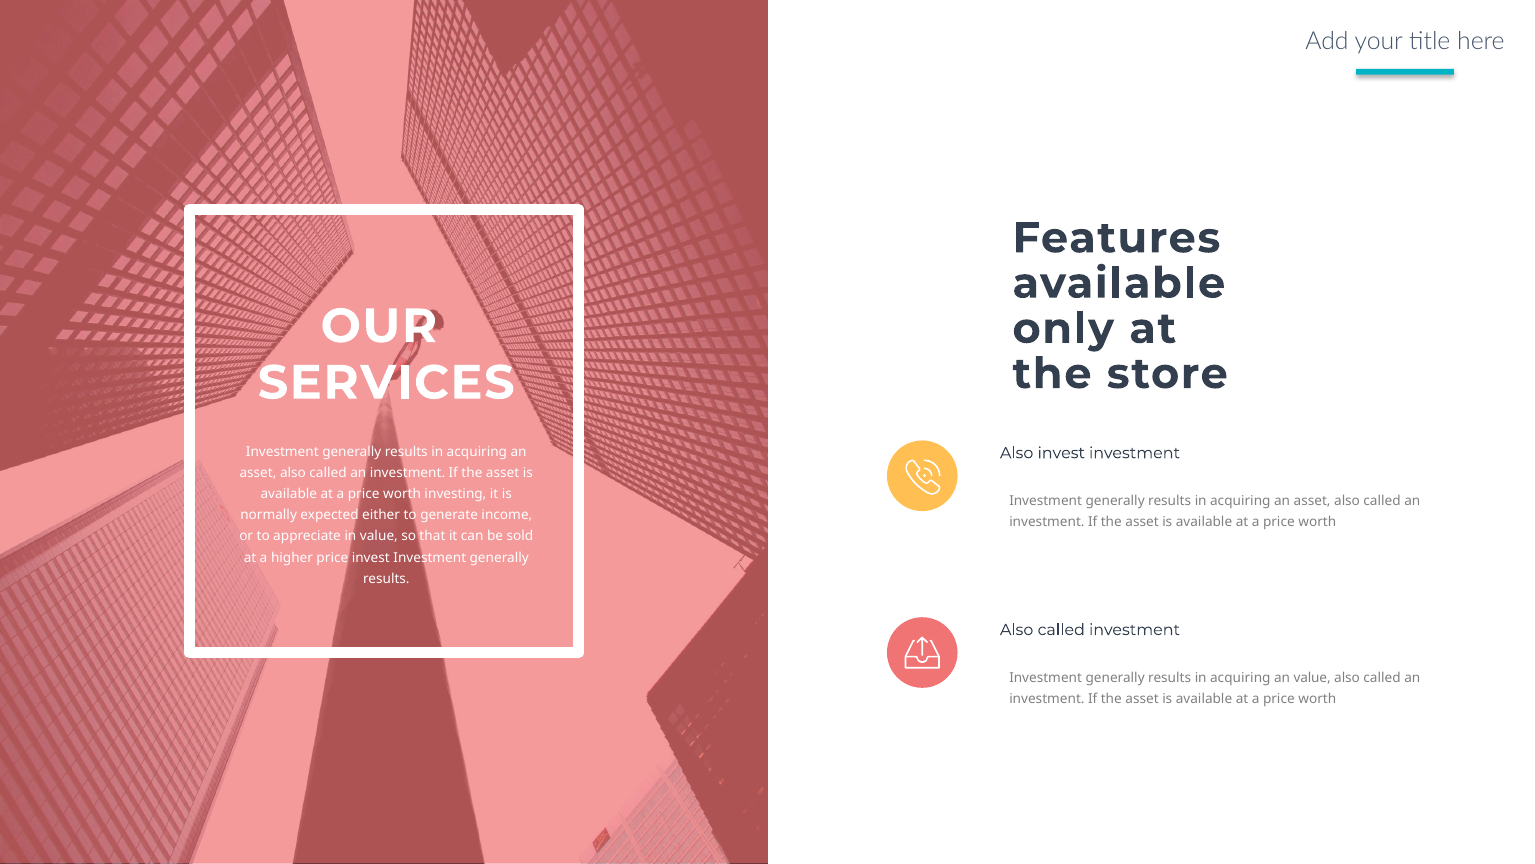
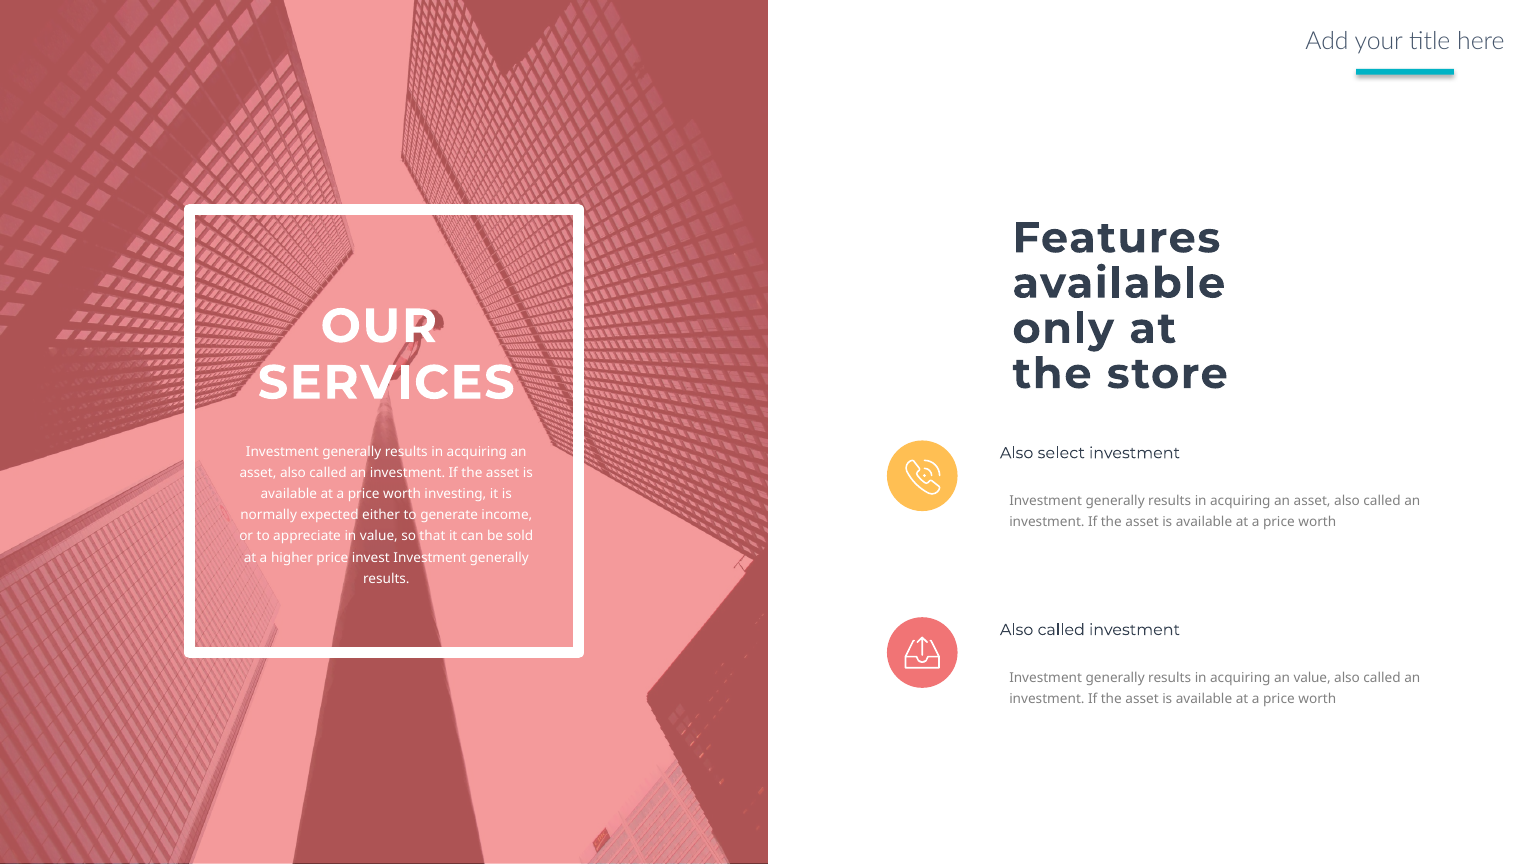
Also invest: invest -> select (1061, 453)
